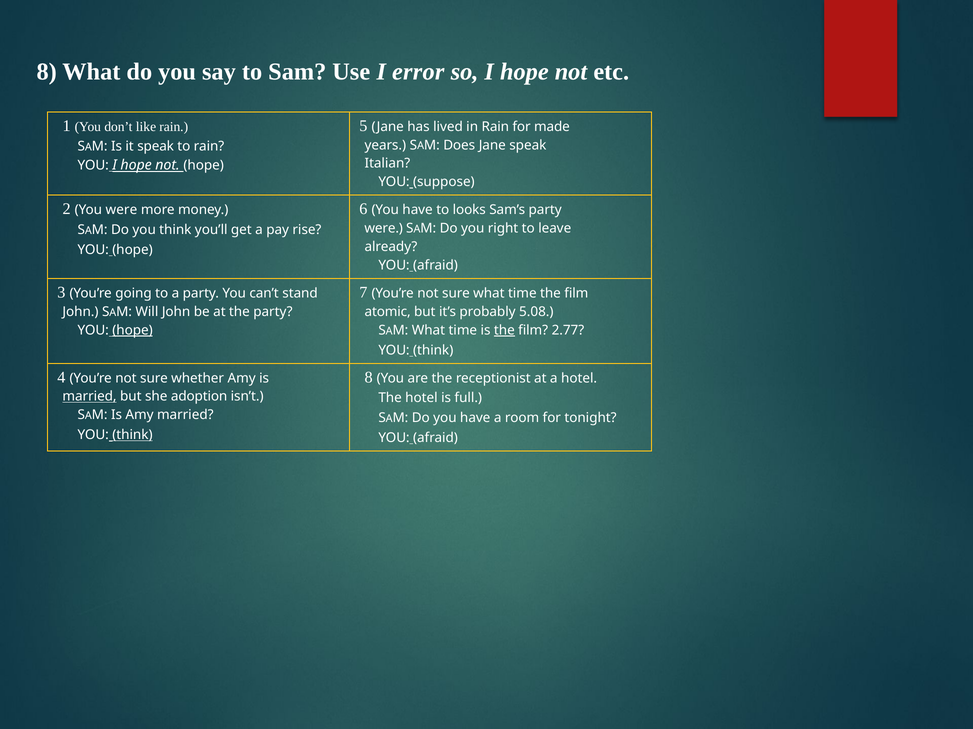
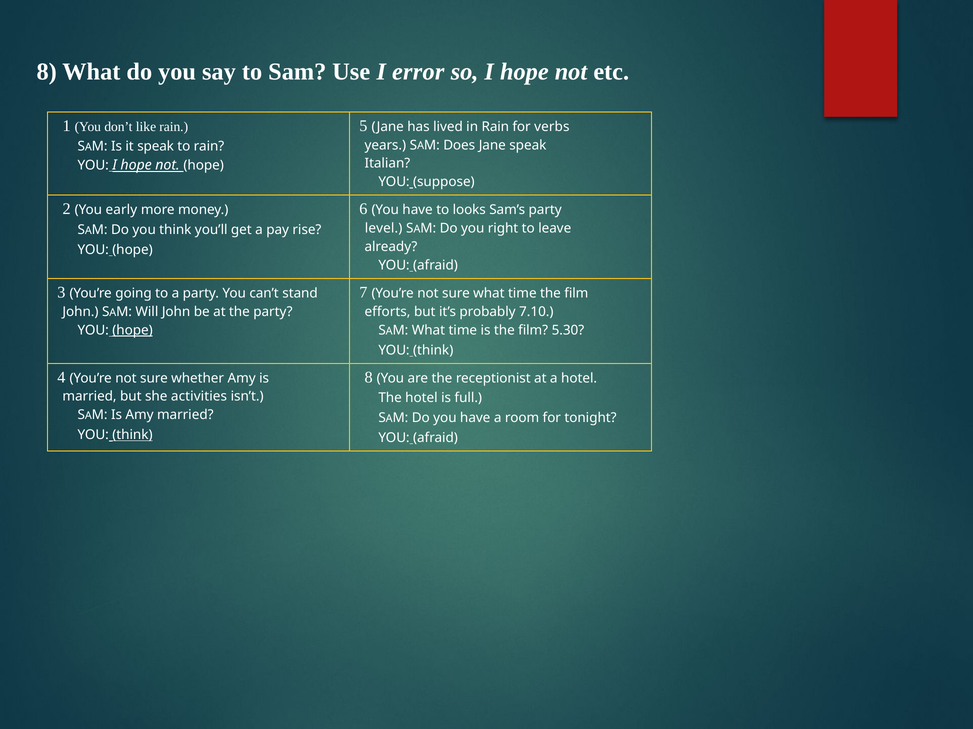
made: made -> verbs (552, 127)
You were: were -> early (121, 210)
were: were -> level (384, 229)
atomic: atomic -> efforts (388, 312)
5.08: 5.08 -> 7.10 (536, 312)
the underline: present -> none (504, 330)
2.77: 2.77 -> 5.30 (568, 330)
married underline: present -> none (90, 397)
adoption: adoption -> activities (199, 397)
